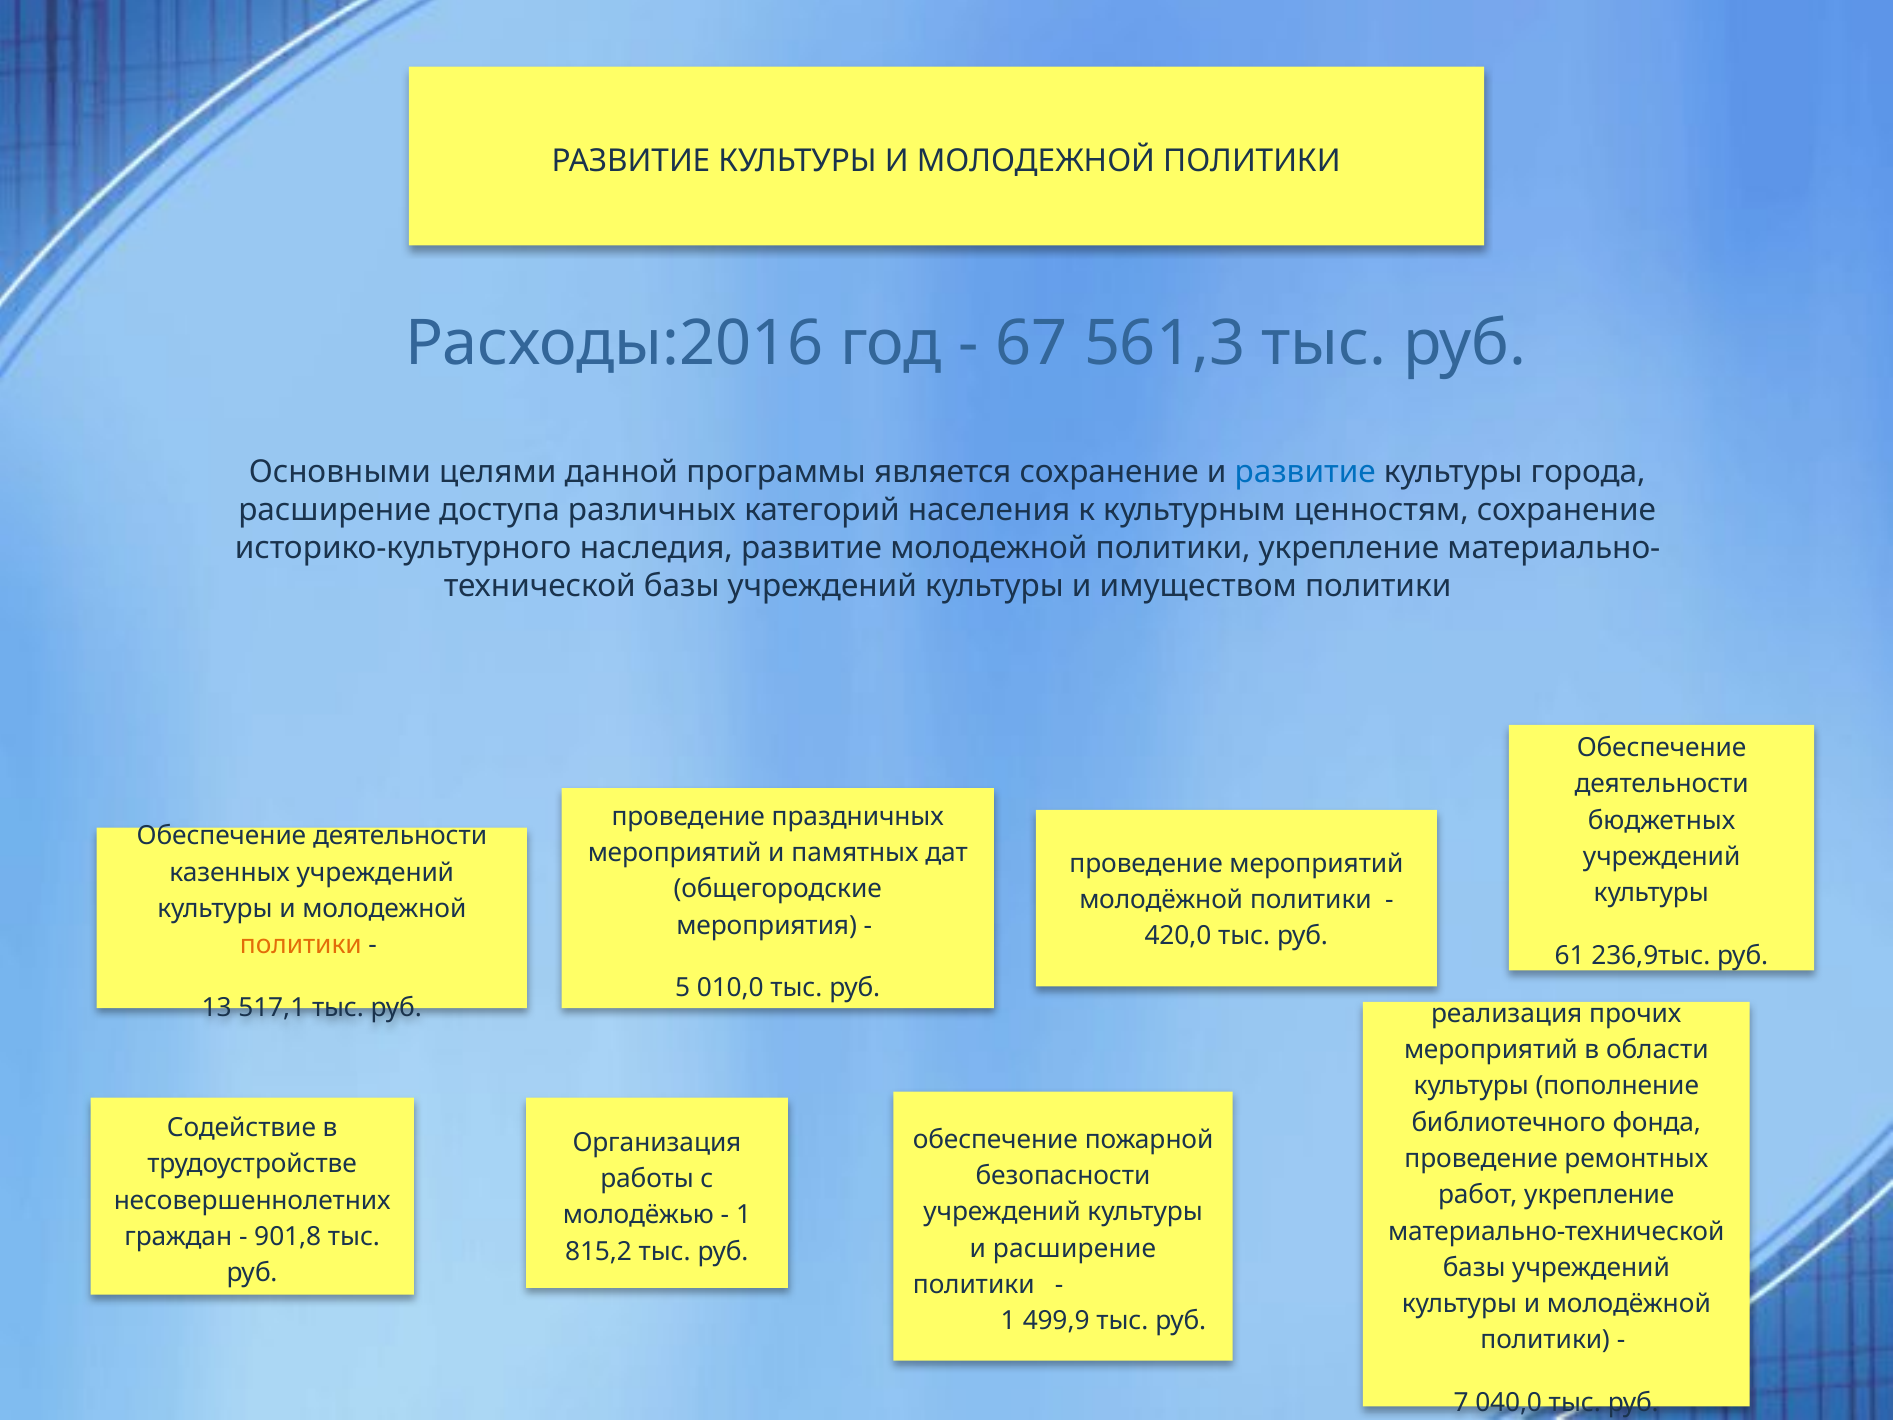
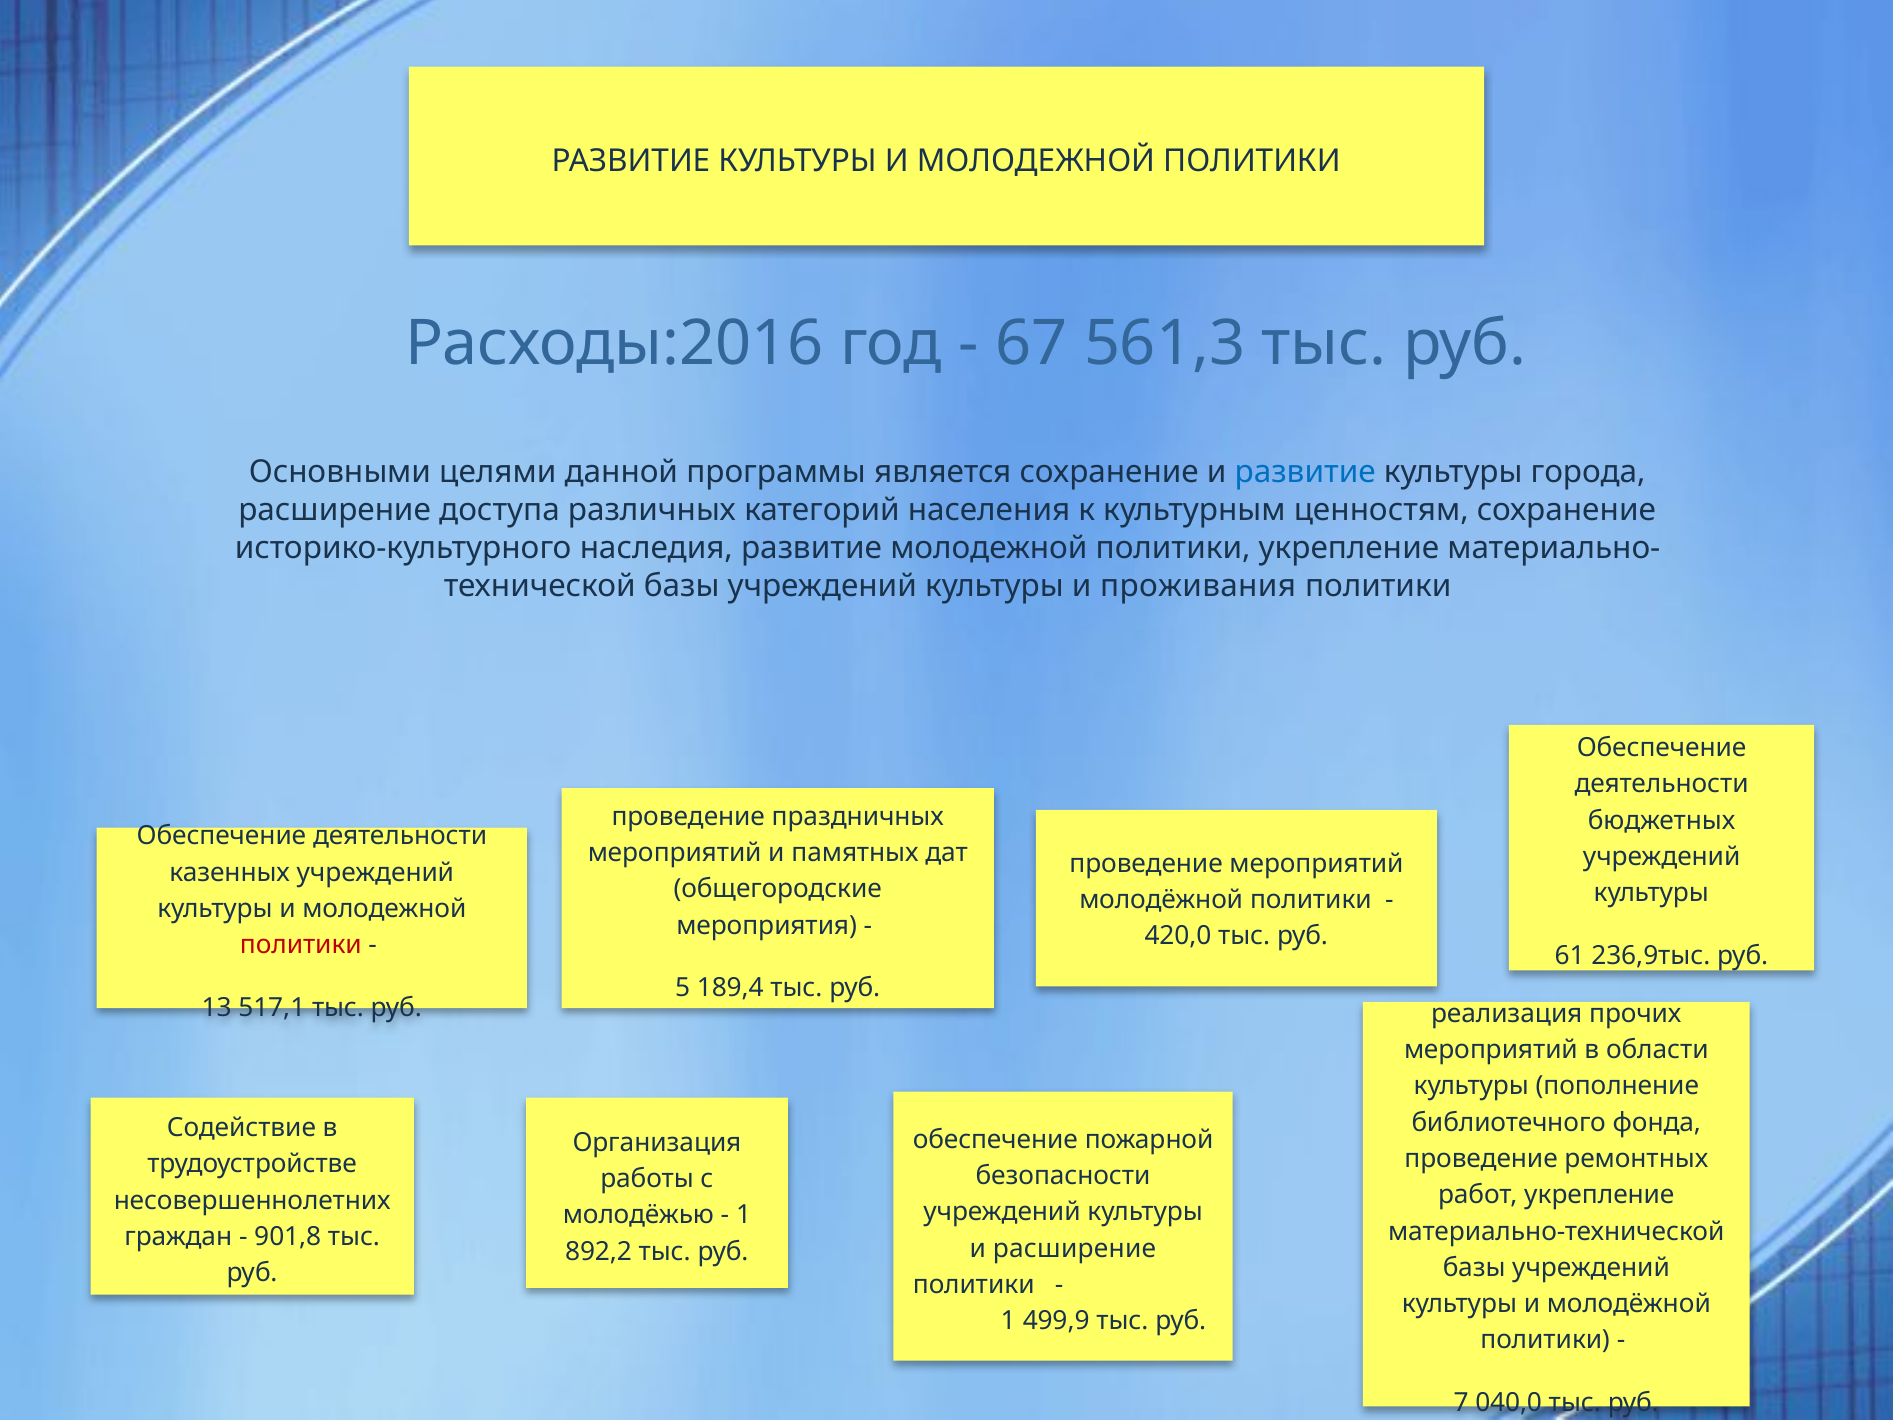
имуществом: имуществом -> проживания (1198, 586)
политики colour: orange -> red (301, 945)
010,0: 010,0 -> 189,4 (730, 988)
815,2: 815,2 -> 892,2 (598, 1251)
